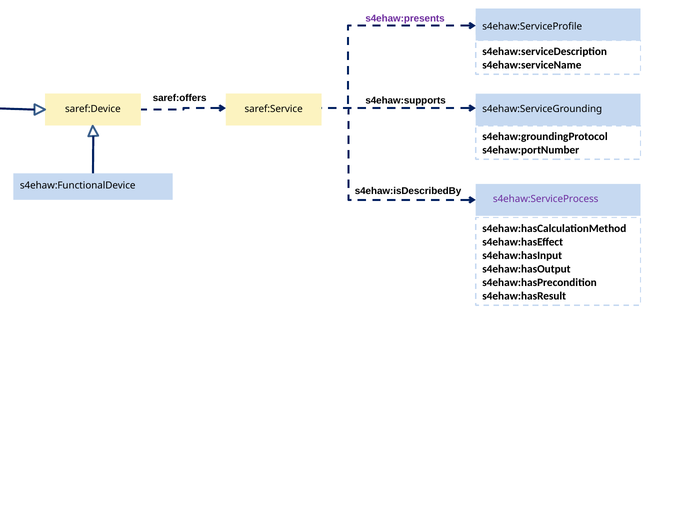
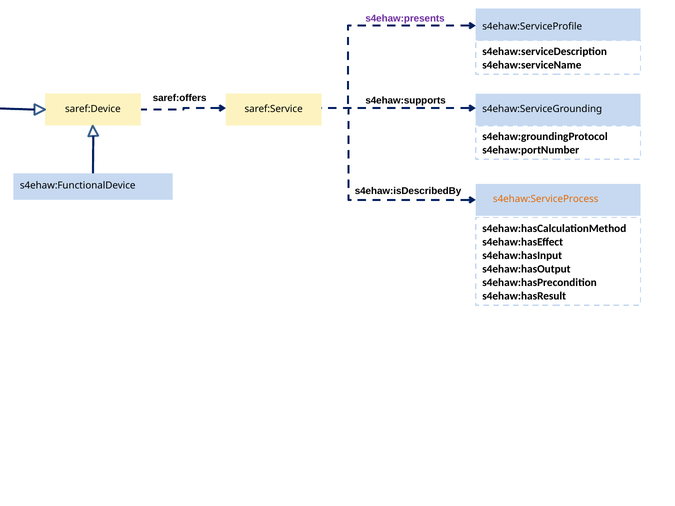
s4ehaw:ServiceProcess colour: purple -> orange (546, 199)
